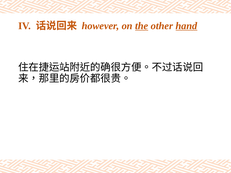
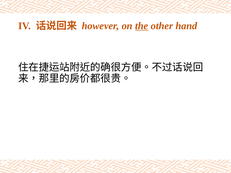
hand underline: present -> none (186, 26)
